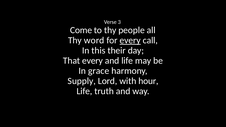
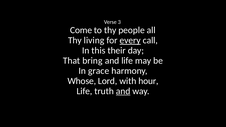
word: word -> living (94, 40)
That every: every -> bring (92, 61)
Supply: Supply -> Whose (82, 81)
and underline: none -> present (123, 91)
